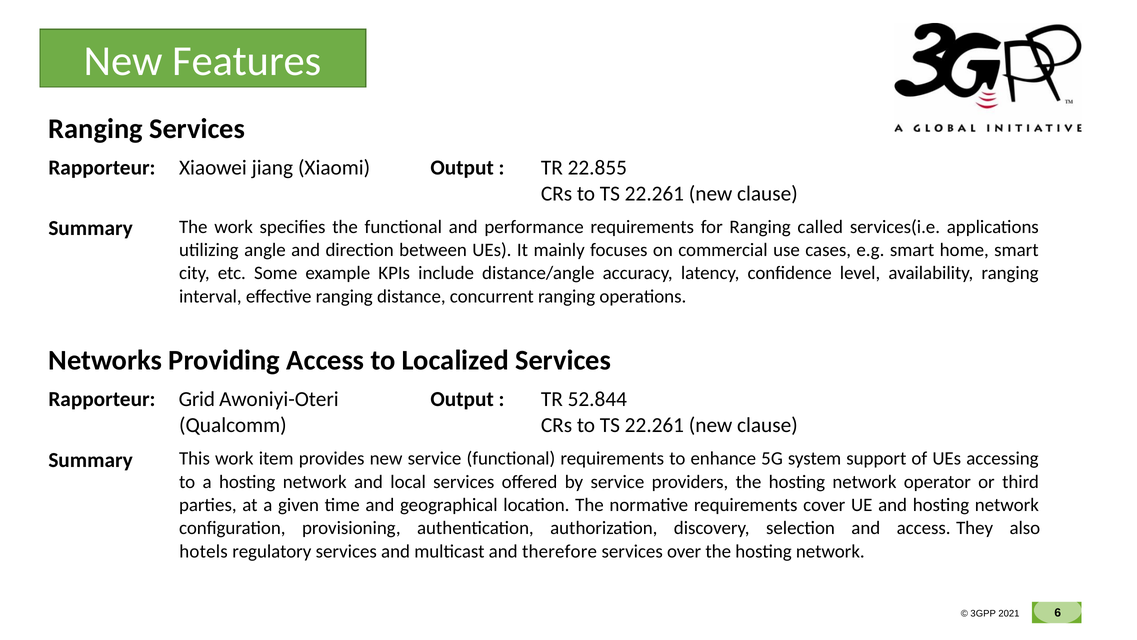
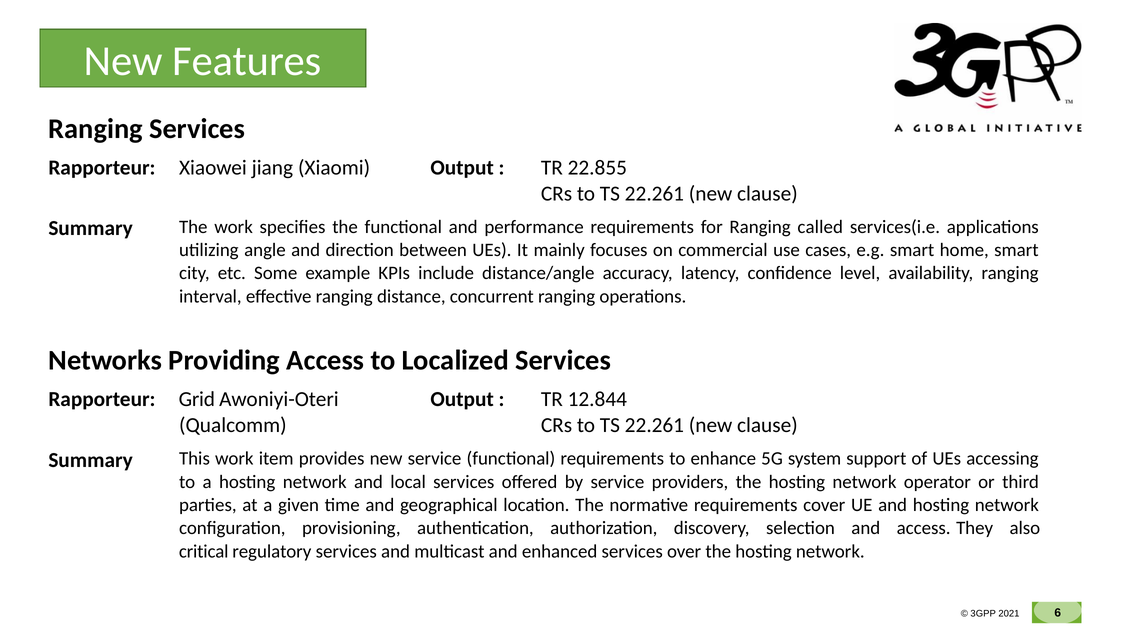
52.844: 52.844 -> 12.844 (597, 399)
hotels: hotels -> critical (204, 551)
therefore: therefore -> enhanced (560, 551)
